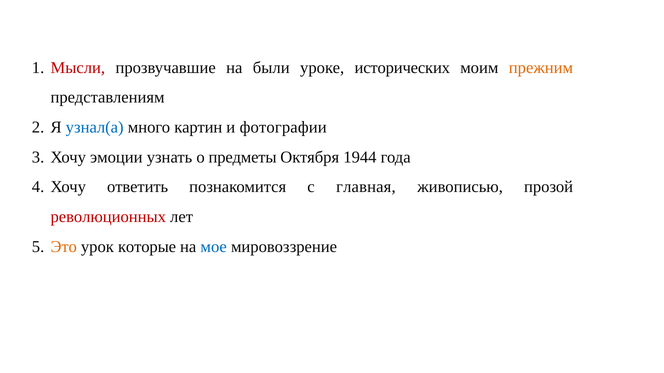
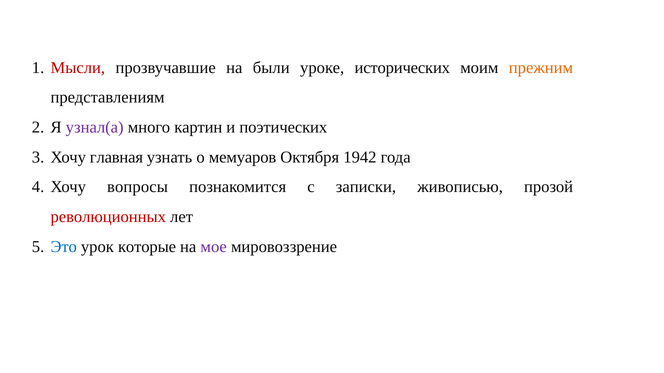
узнал(а colour: blue -> purple (95, 127)
фотографии: фотографии -> поэтических (283, 127)
эмоции: эмоции -> главная (116, 157)
предметы: предметы -> мемуаров (243, 157)
1944: 1944 -> 1942 (360, 157)
ответить: ответить -> вопросы (138, 187)
главная: главная -> записки (366, 187)
Это colour: orange -> blue (64, 247)
мое colour: blue -> purple (214, 247)
